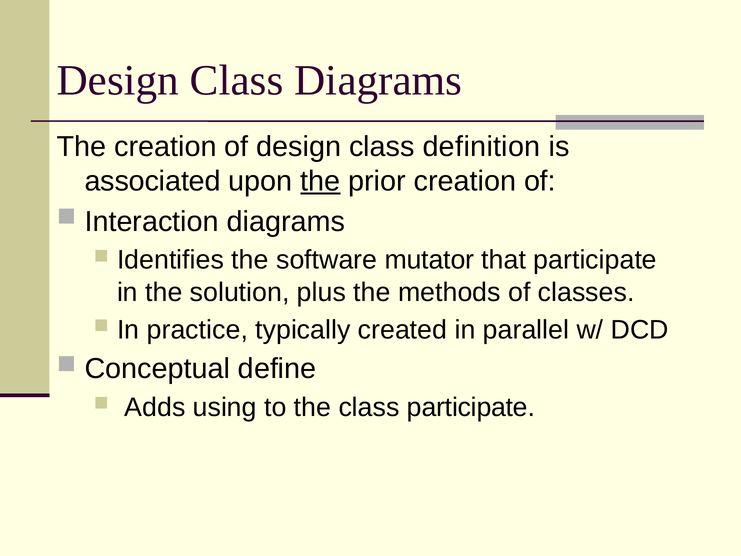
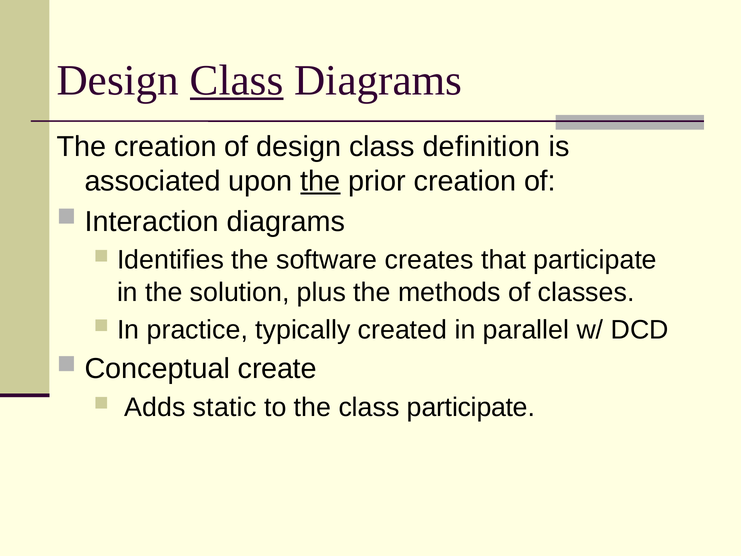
Class underline: none -> present (237, 80)
mutator: mutator -> creates (429, 260)
define: define -> create (277, 369)
using: using -> static (225, 407)
